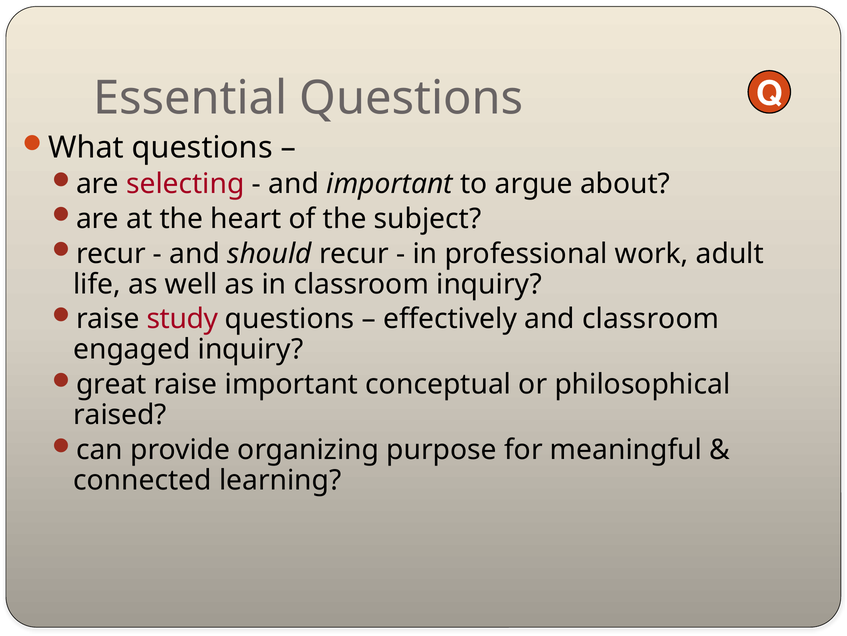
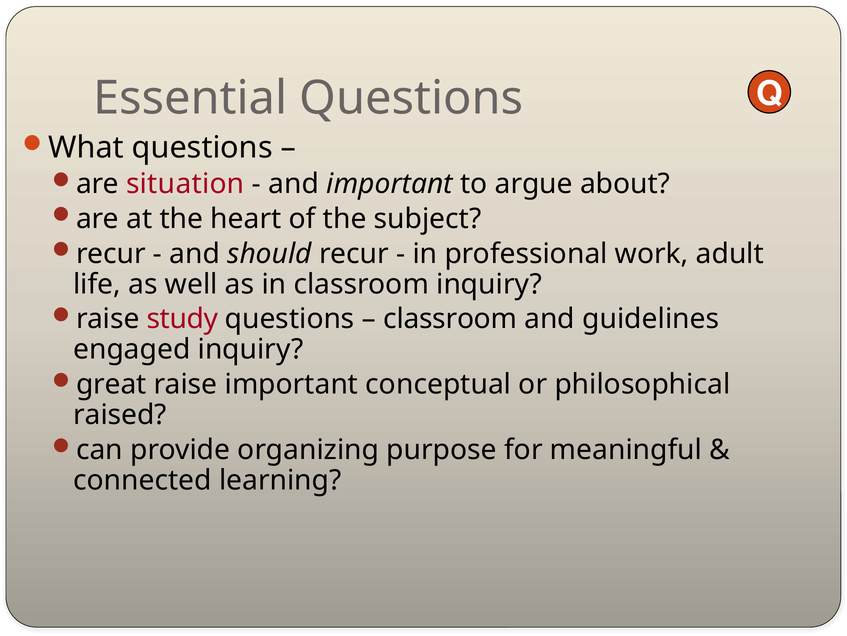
selecting: selecting -> situation (185, 184)
effectively: effectively -> classroom (450, 319)
and classroom: classroom -> guidelines (651, 319)
